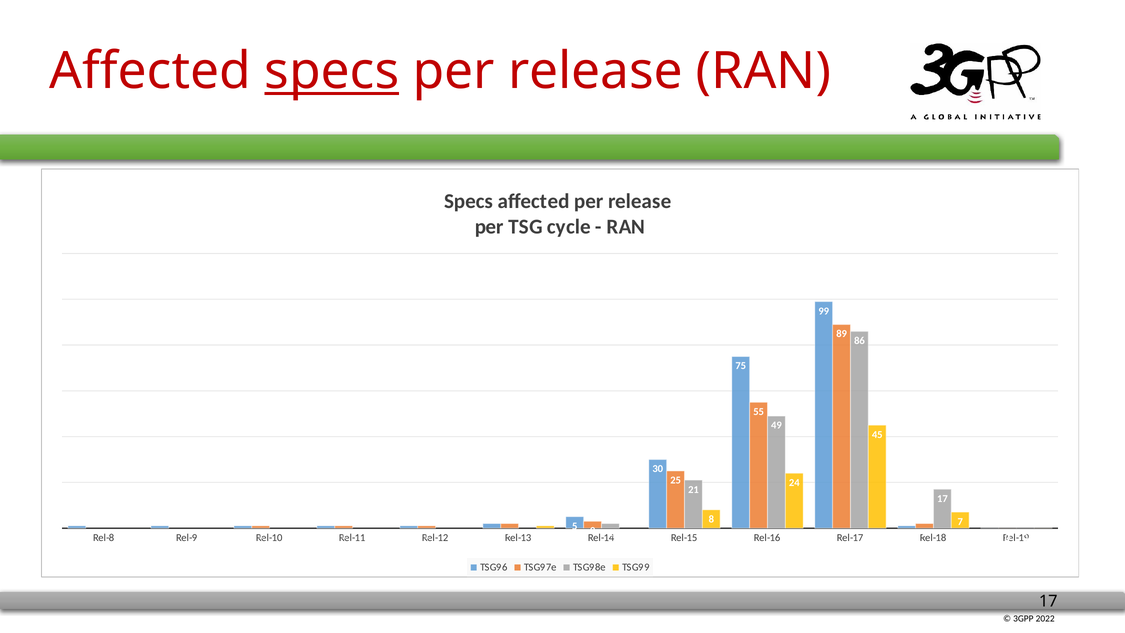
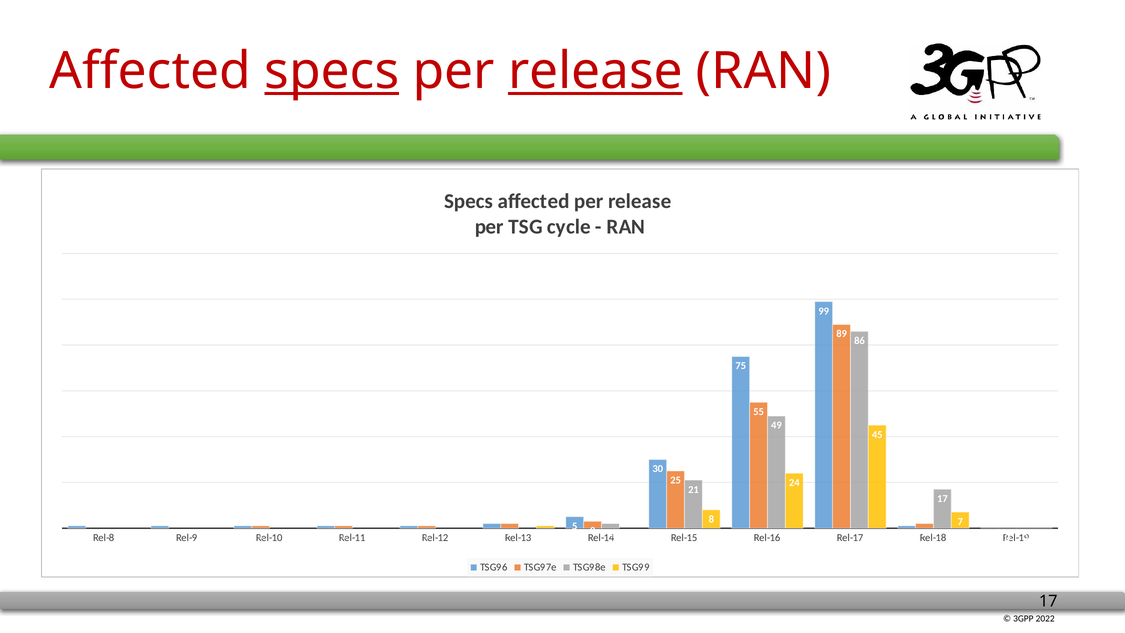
release underline: none -> present (595, 71)
